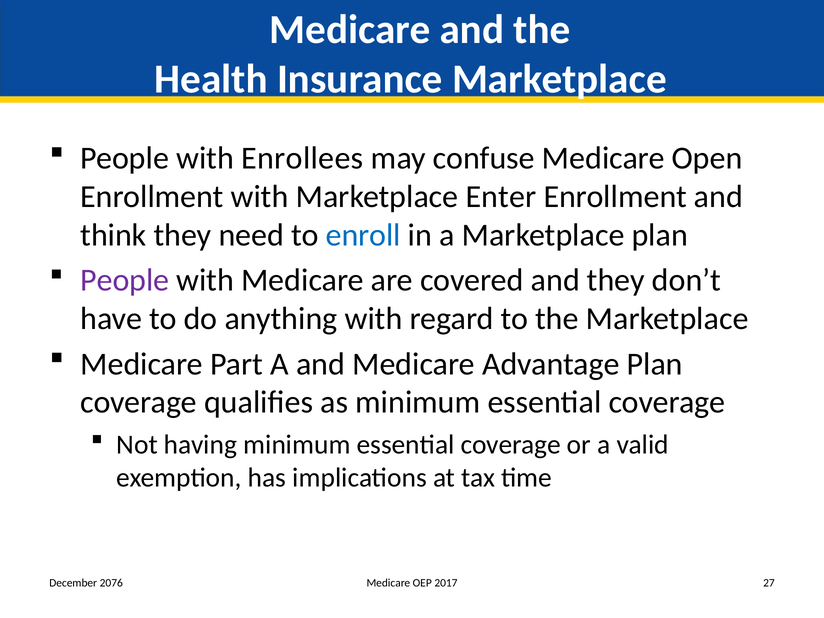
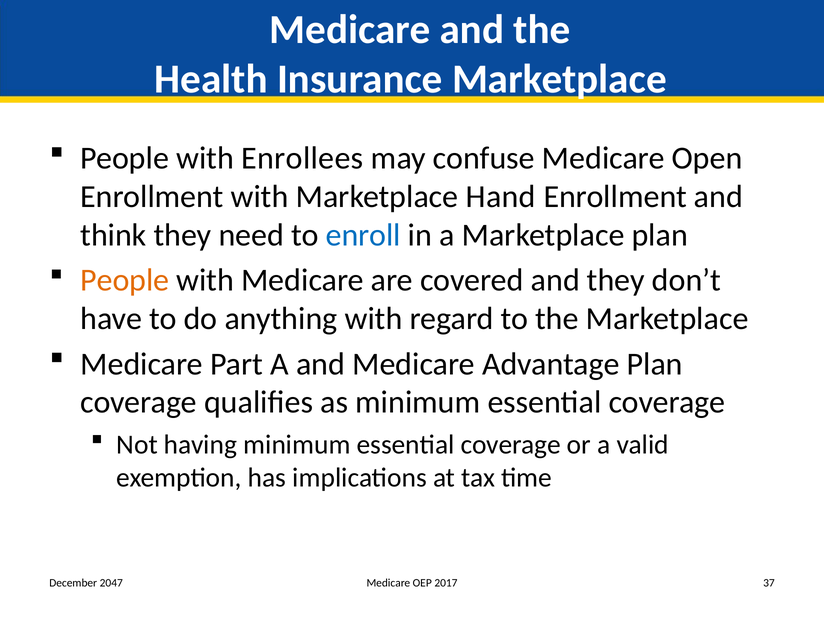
Enter: Enter -> Hand (501, 197)
People colour: purple -> orange (125, 280)
2076: 2076 -> 2047 (111, 583)
27: 27 -> 37 (769, 583)
